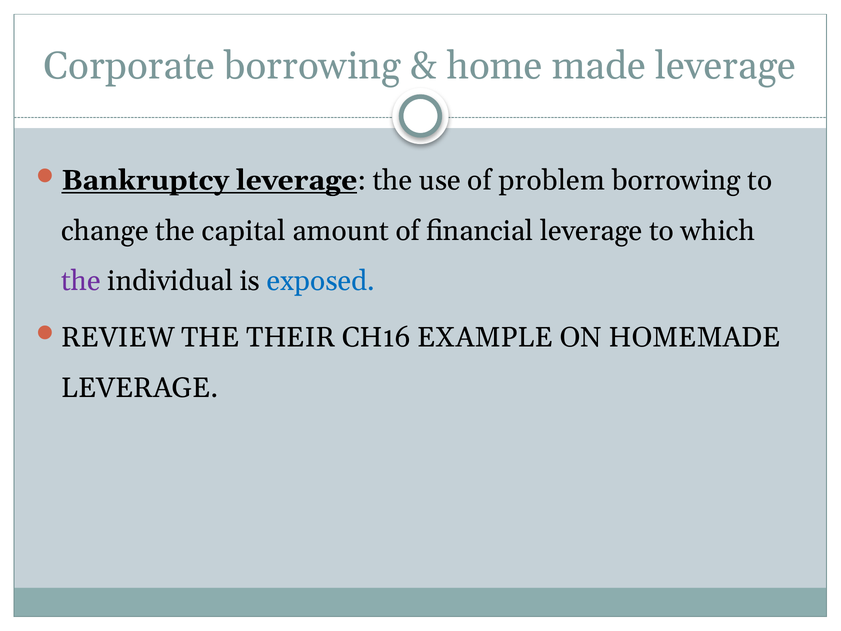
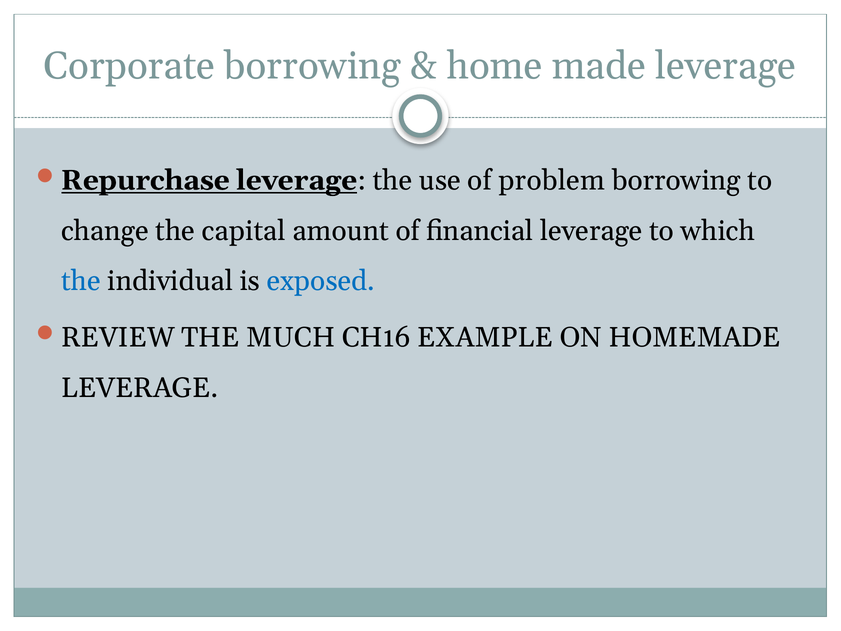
Bankruptcy: Bankruptcy -> Repurchase (145, 180)
the colour: purple -> blue (81, 281)
THEIR: THEIR -> MUCH (291, 337)
